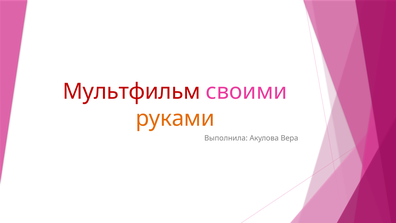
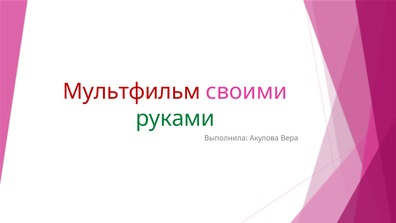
руками colour: orange -> green (175, 118)
